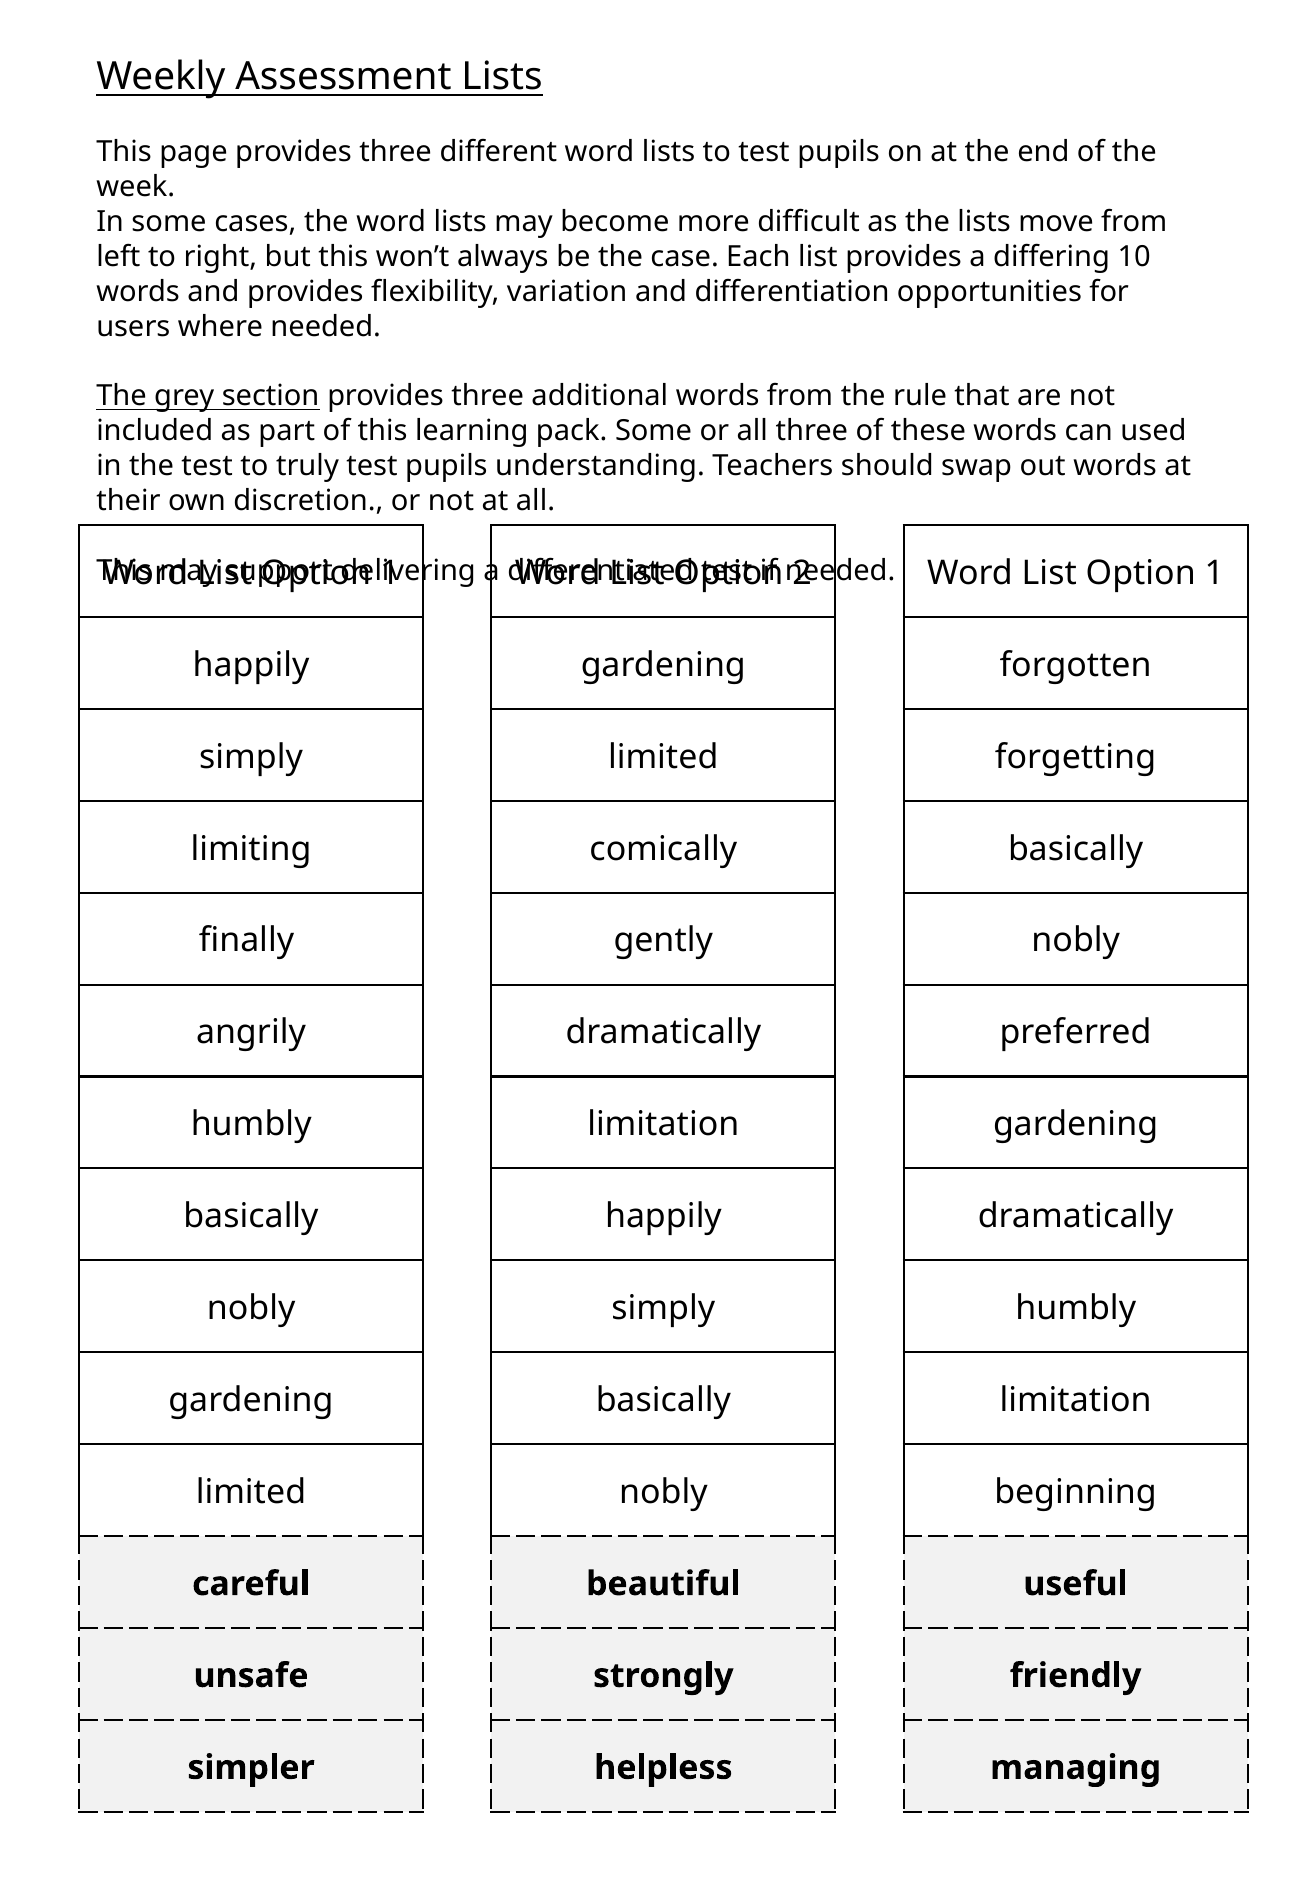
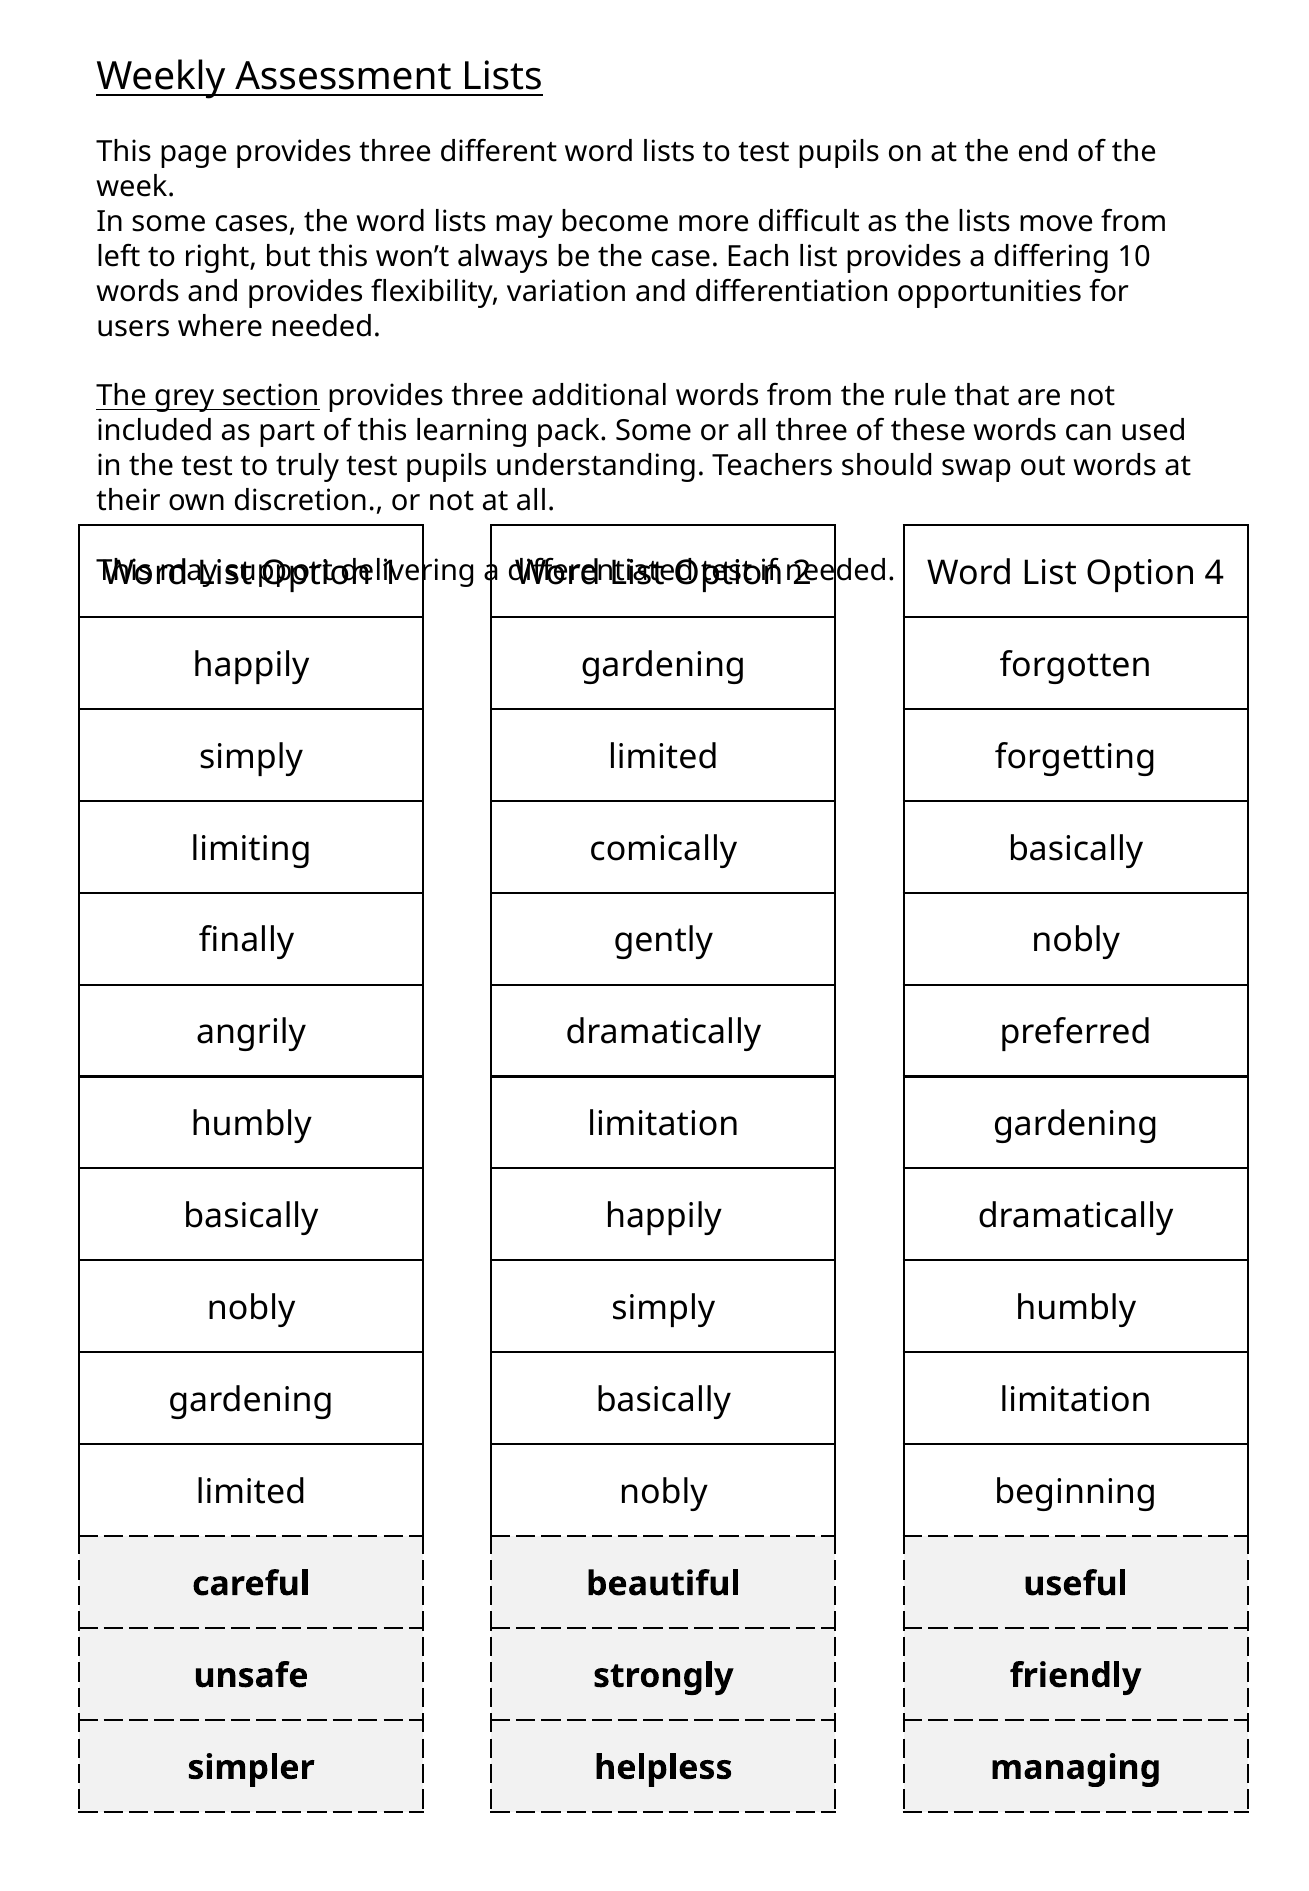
1: 1 -> 4 (1214, 573)
